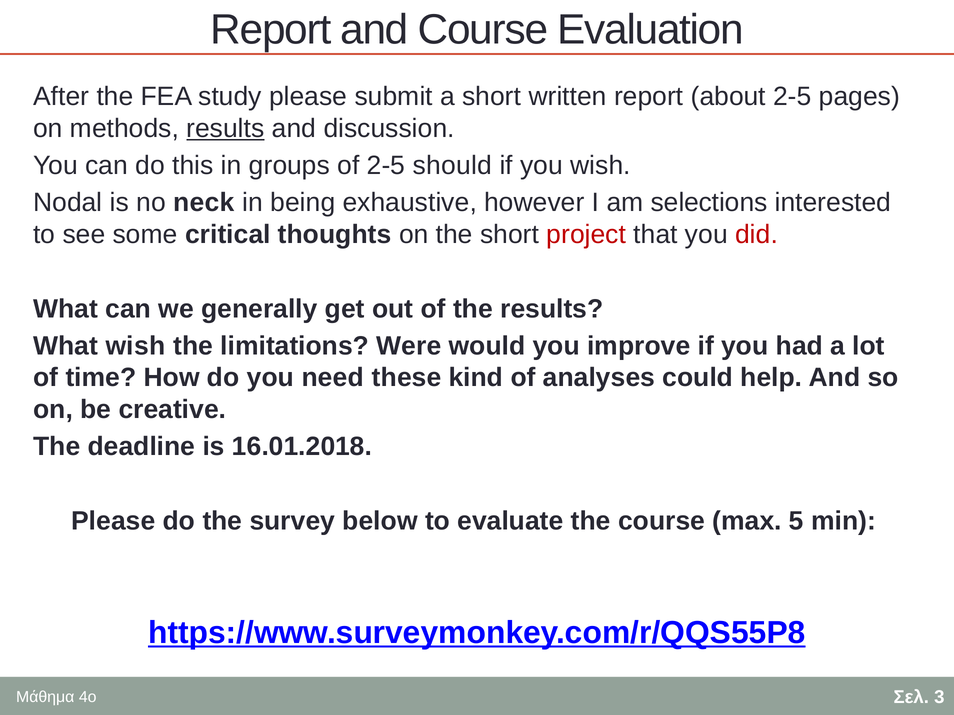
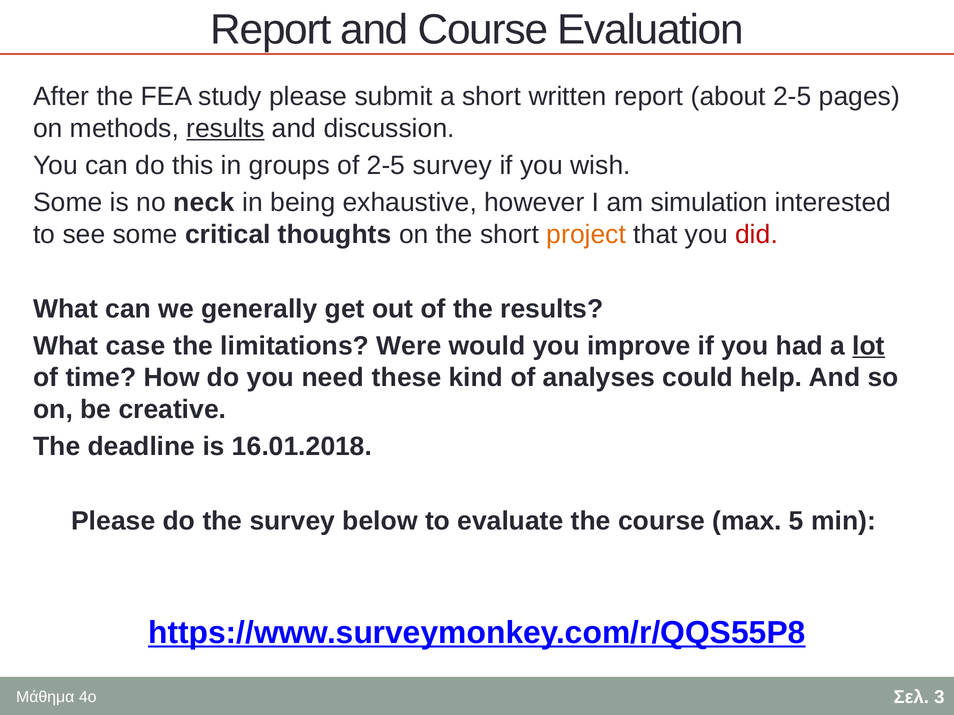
2-5 should: should -> survey (452, 166)
Nodal: Nodal -> Some (68, 203)
selections: selections -> simulation (709, 203)
project colour: red -> orange (586, 235)
What wish: wish -> case (135, 346)
lot underline: none -> present (869, 346)
